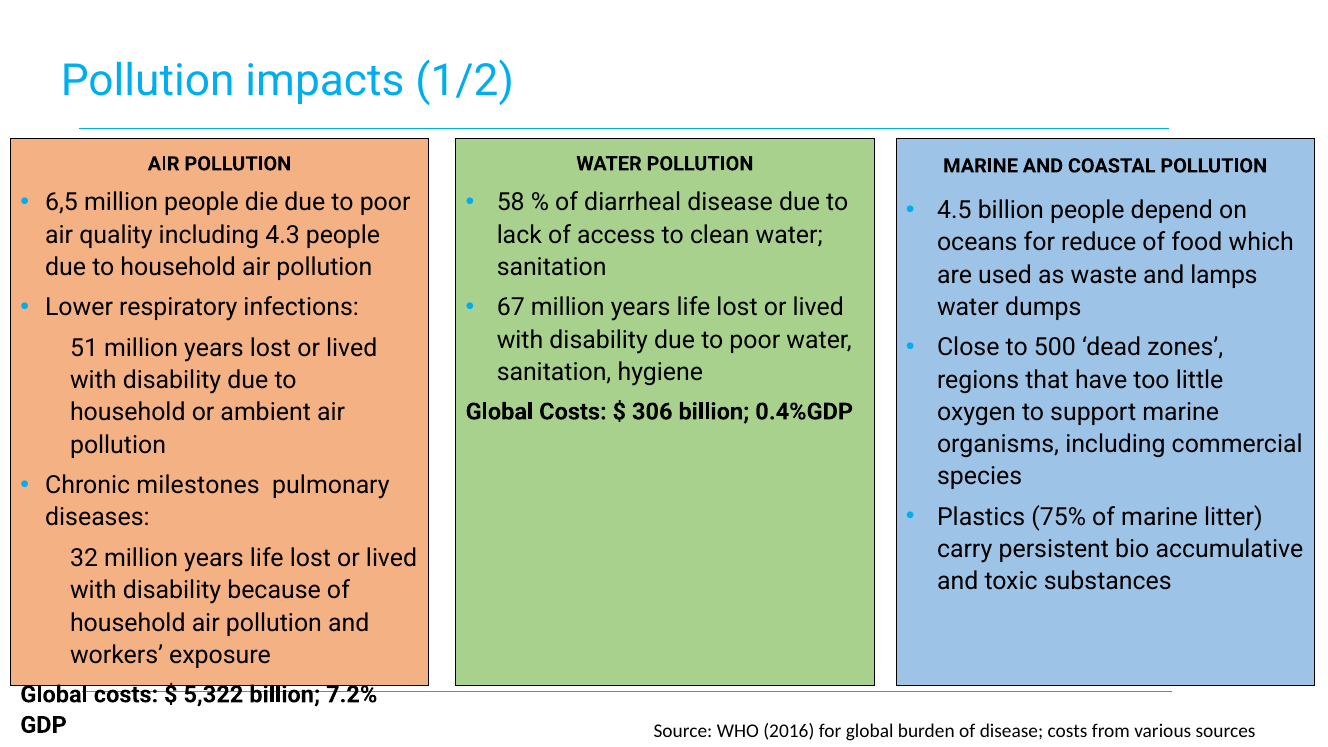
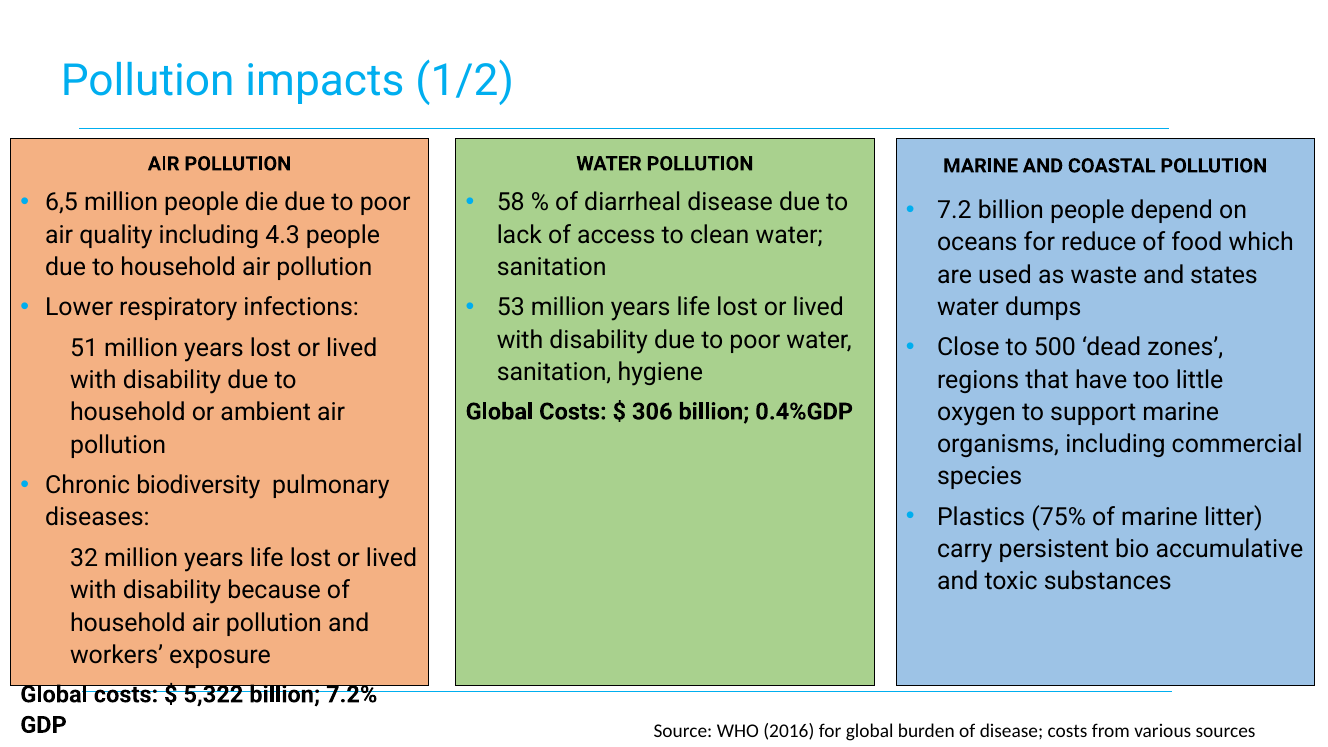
4.5: 4.5 -> 7.2 (954, 210)
lamps: lamps -> states (1224, 275)
67: 67 -> 53 (511, 308)
milestones: milestones -> biodiversity (198, 486)
